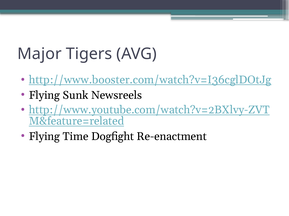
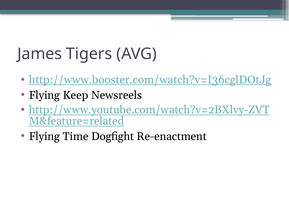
Major: Major -> James (40, 54)
Sunk: Sunk -> Keep (76, 96)
